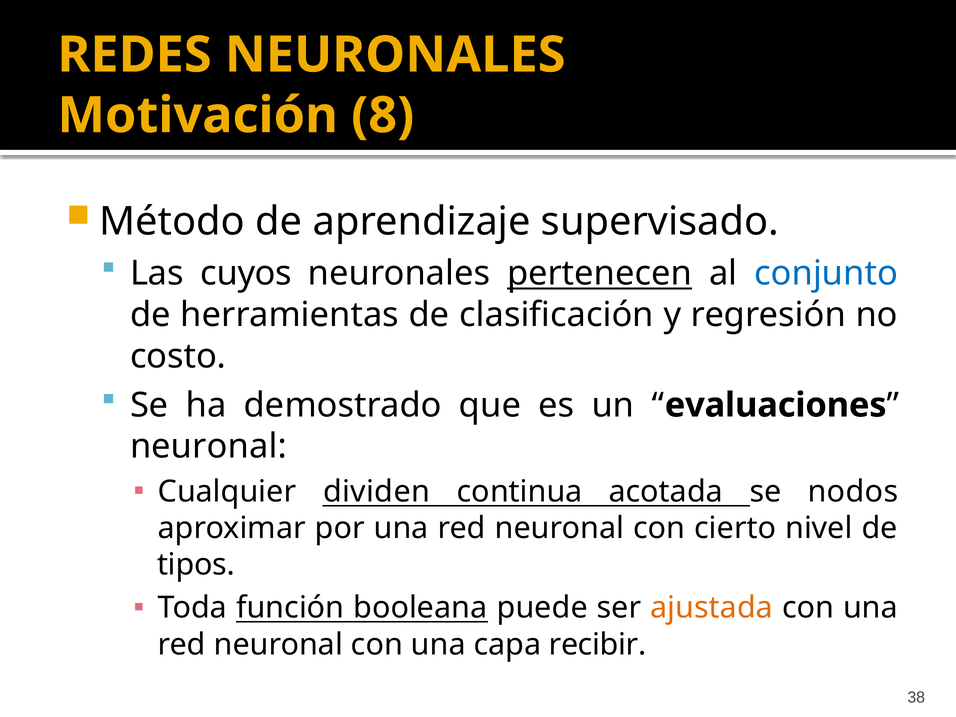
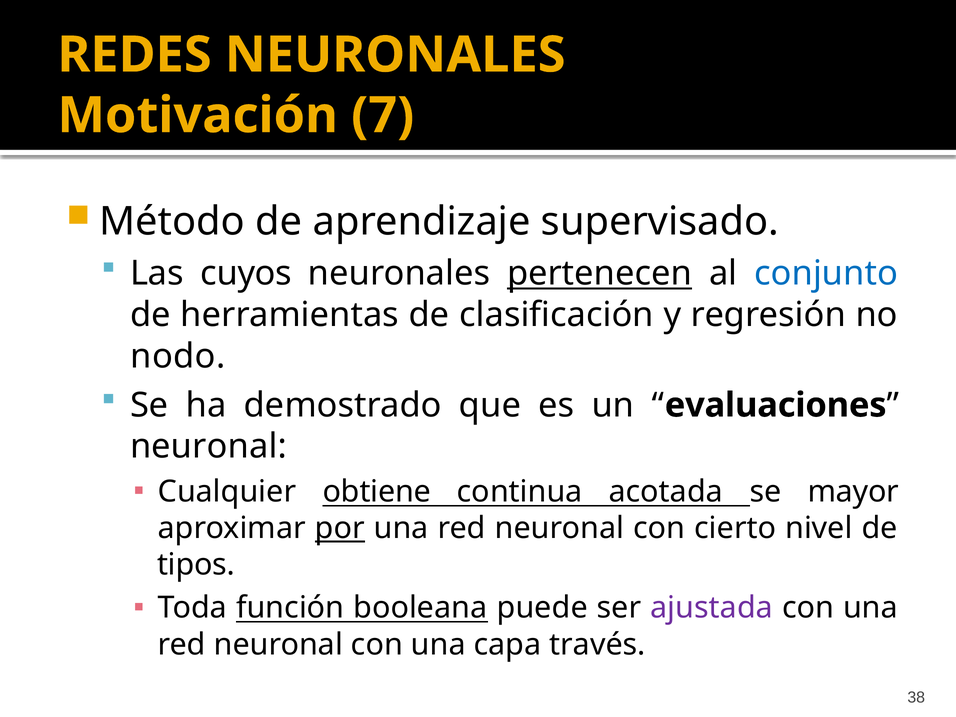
8: 8 -> 7 (383, 116)
costo: costo -> nodo (178, 356)
dividen: dividen -> obtiene (377, 492)
nodos: nodos -> mayor (853, 492)
por underline: none -> present (340, 528)
ajustada colour: orange -> purple (712, 608)
recibir: recibir -> través (597, 645)
